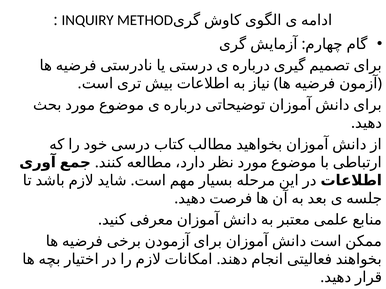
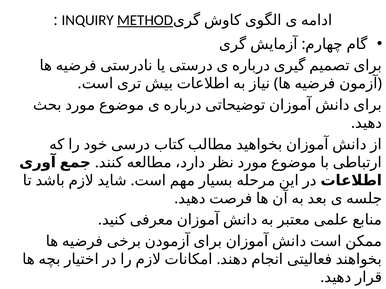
METHOD underline: none -> present (145, 20)
